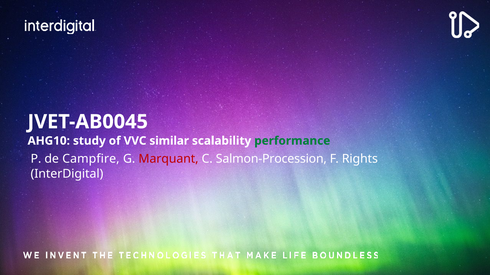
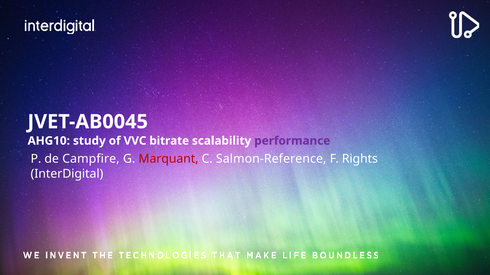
similar: similar -> bitrate (169, 141)
performance colour: green -> purple (292, 141)
Salmon-Procession: Salmon-Procession -> Salmon-Reference (271, 159)
